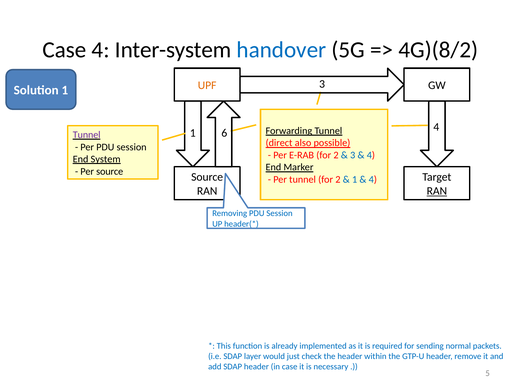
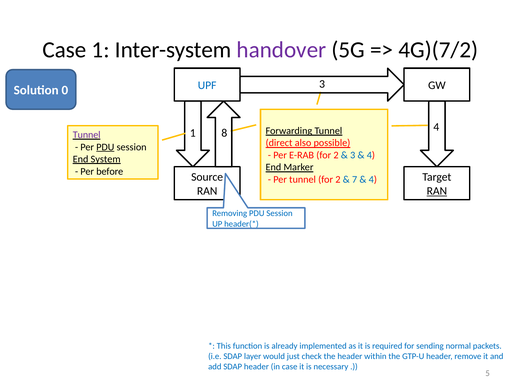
Case 4: 4 -> 1 (101, 50)
handover colour: blue -> purple (281, 50)
4G)(8/2: 4G)(8/2 -> 4G)(7/2 (438, 50)
UPF colour: orange -> blue (207, 85)
Solution 1: 1 -> 0 (65, 90)
6: 6 -> 8 (224, 133)
PDU underline: none -> present (105, 147)
Per source: source -> before (110, 171)
1: 1 -> 7 (355, 179)
